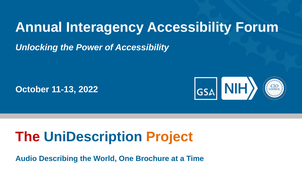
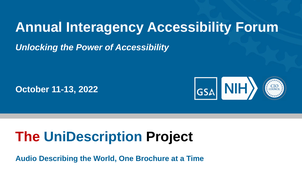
Project colour: orange -> black (170, 137)
